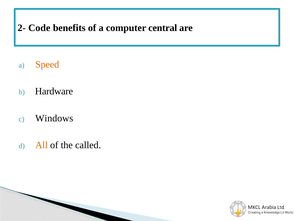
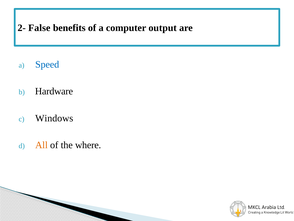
Code: Code -> False (39, 28)
central: central -> output (163, 28)
Speed colour: orange -> blue (47, 64)
called: called -> where (88, 145)
